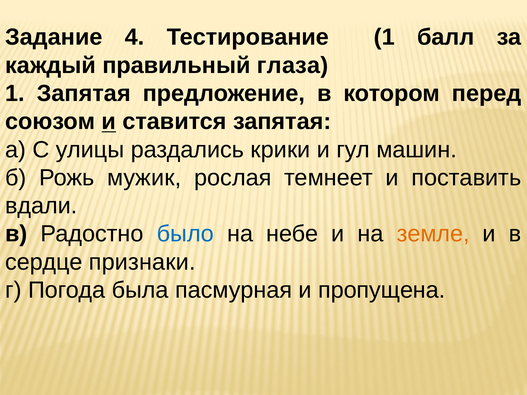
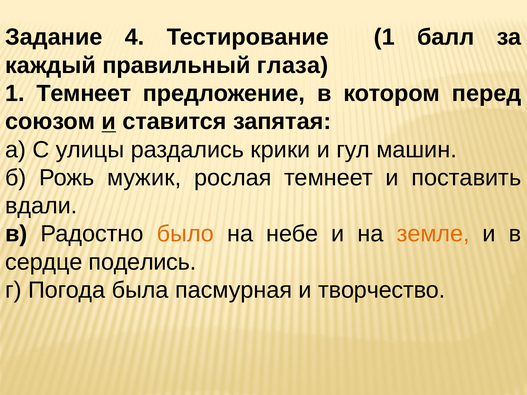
1 Запятая: Запятая -> Темнеет (84, 93)
было colour: blue -> orange (185, 234)
признаки: признаки -> поделись (142, 262)
пропущена: пропущена -> творчество (382, 290)
